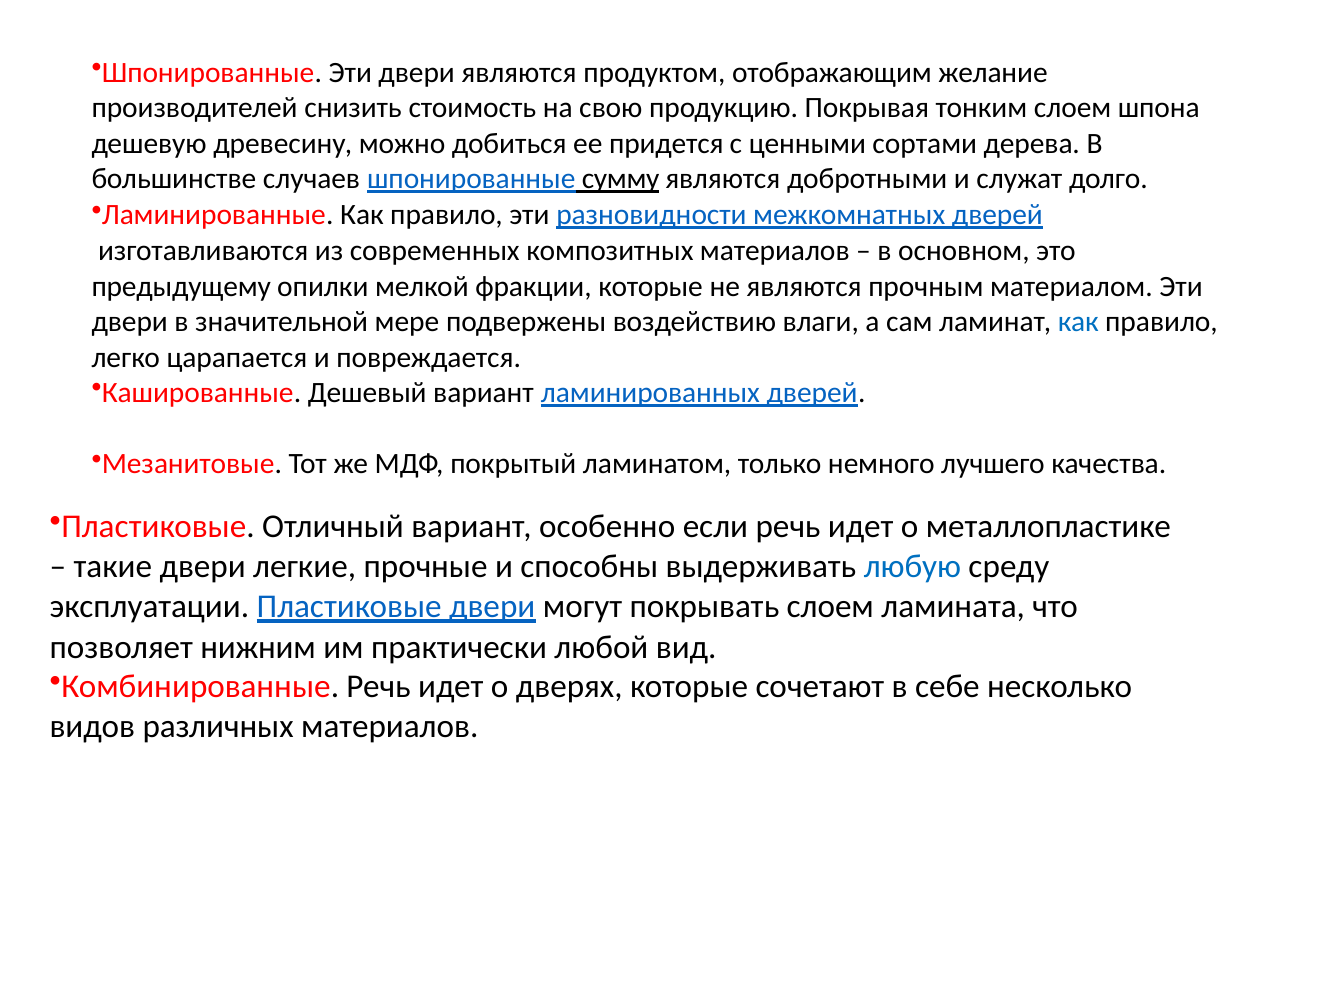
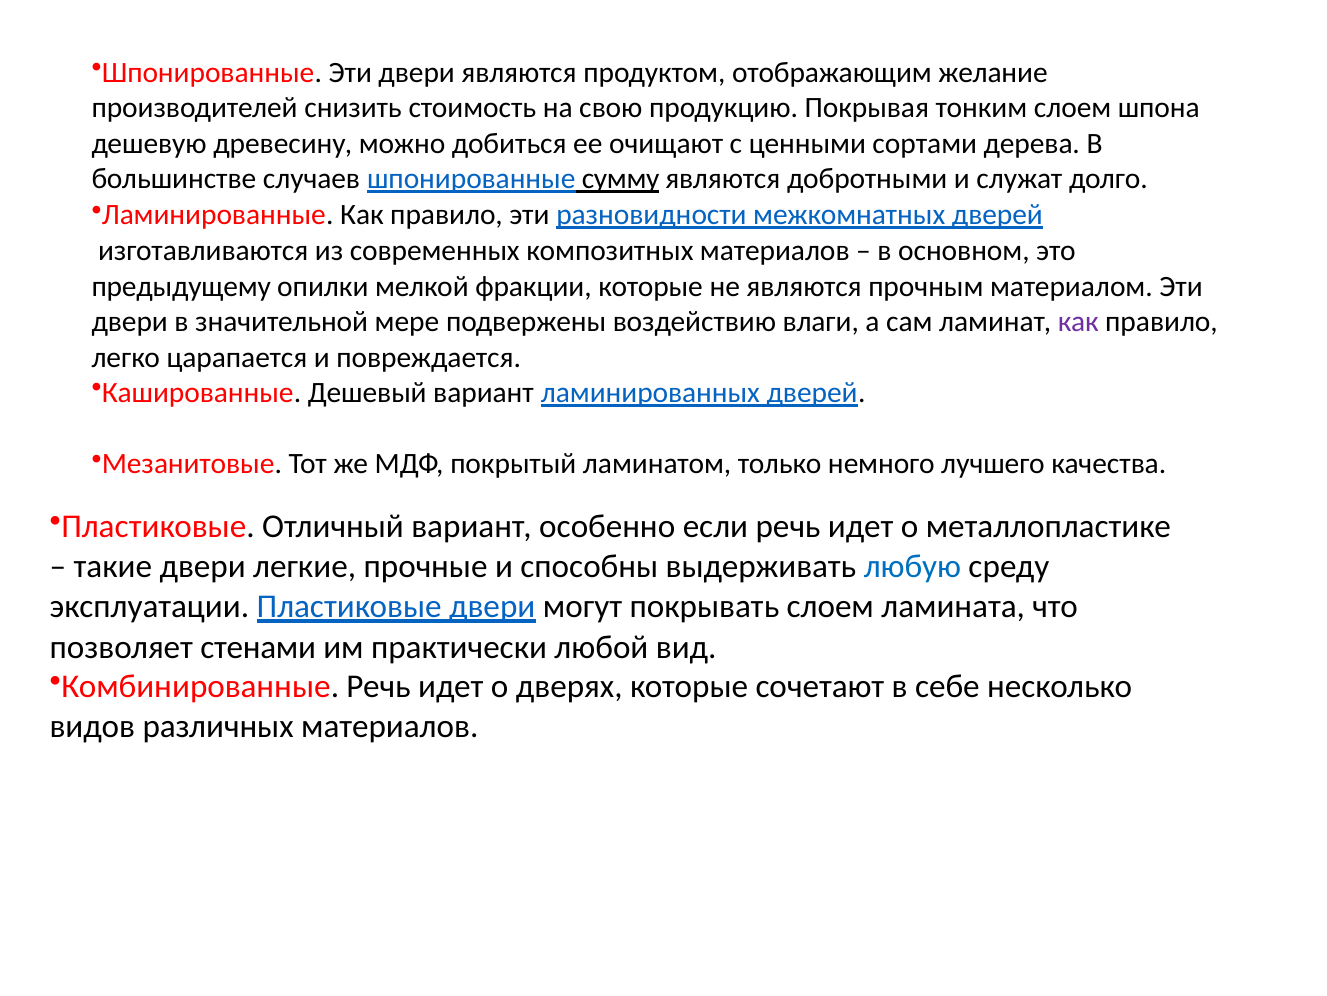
придется: придется -> очищают (666, 144)
как colour: blue -> purple (1078, 322)
нижним: нижним -> стенами (258, 647)
